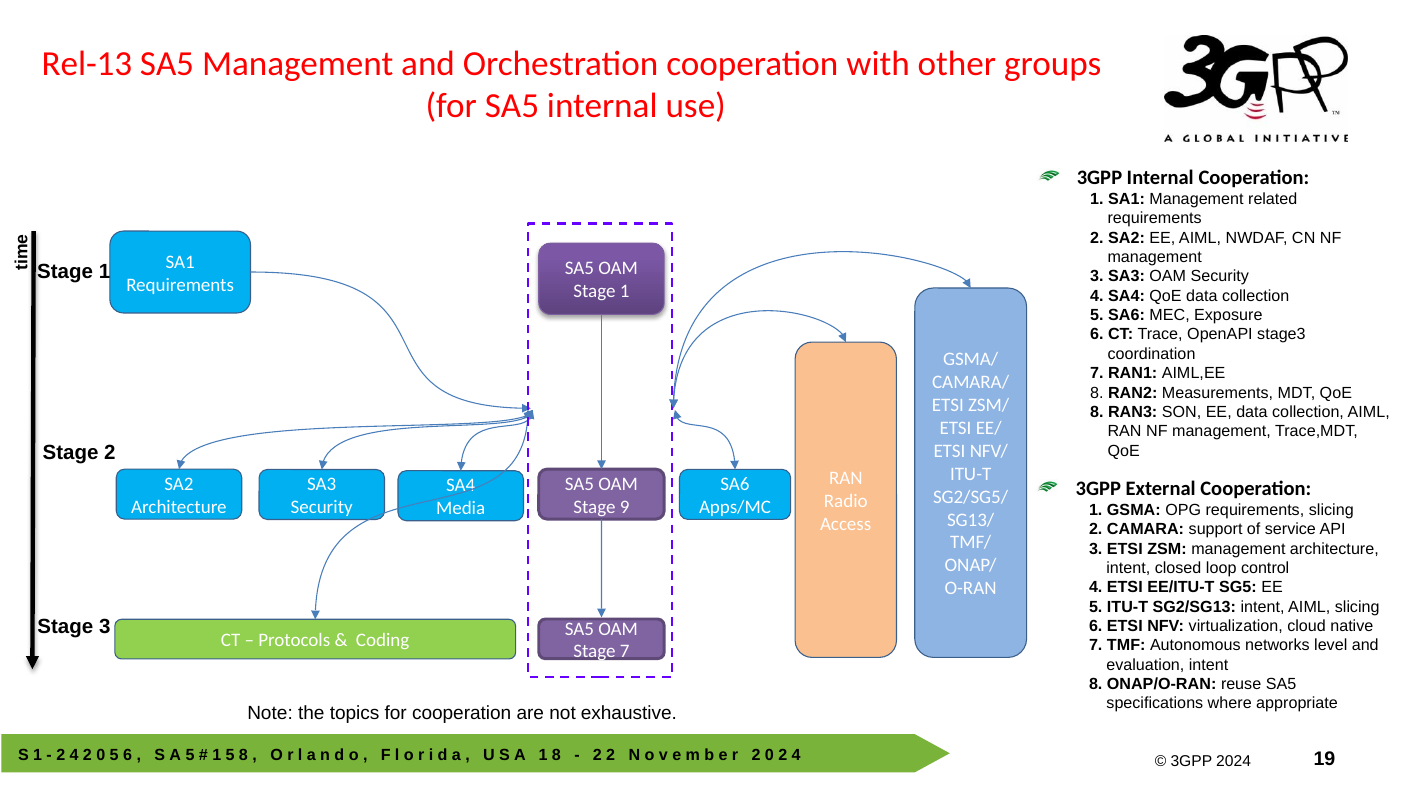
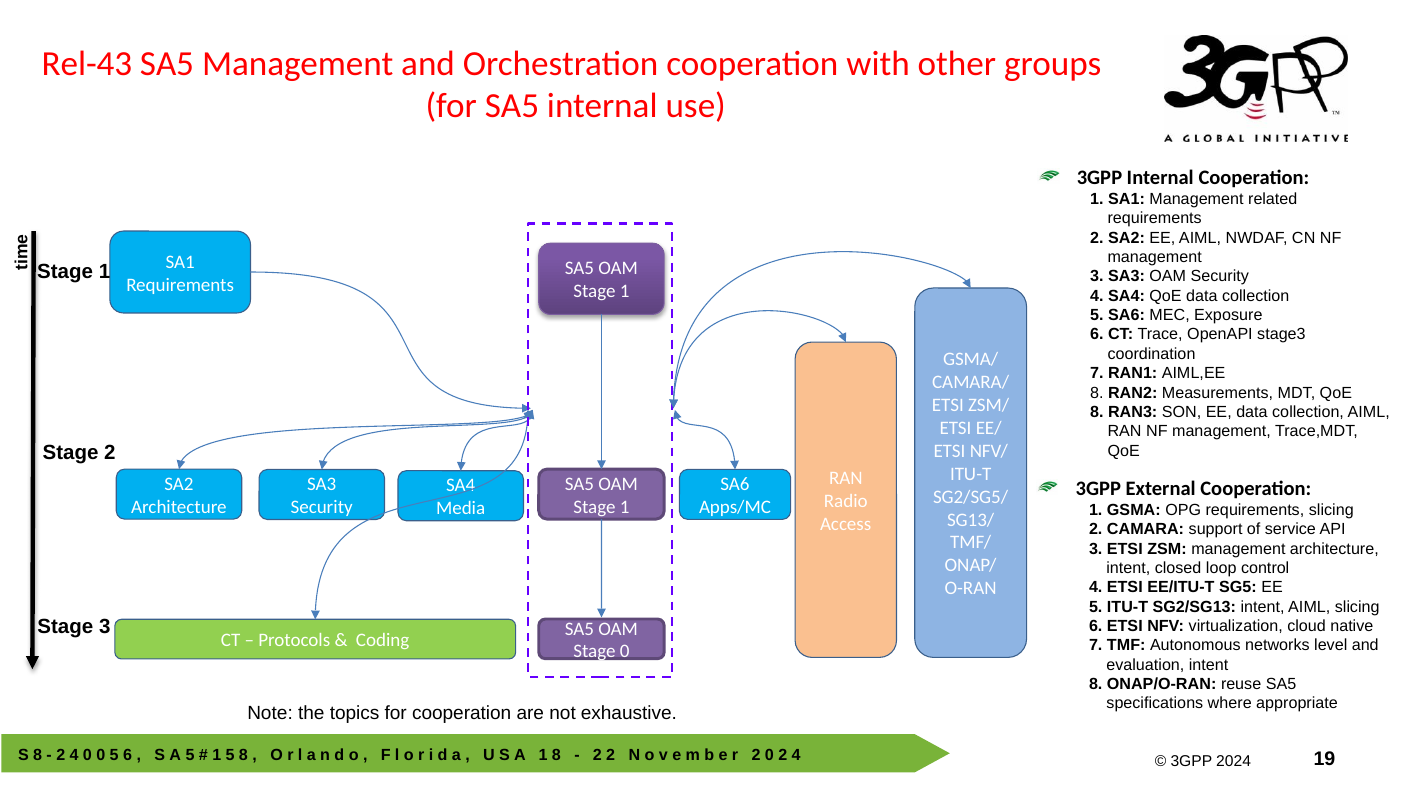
Rel-13: Rel-13 -> Rel-43 (87, 63)
9: 9 -> 1 (625, 507)
Stage 7: 7 -> 0 (625, 651)
1: 1 -> 8 (38, 755)
4 2: 2 -> 0 (87, 755)
